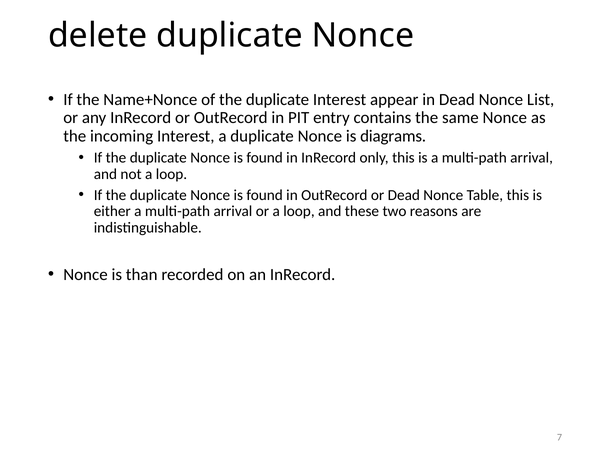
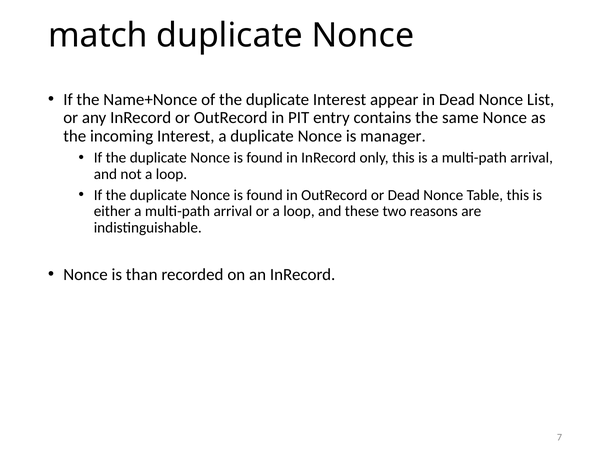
delete: delete -> match (98, 36)
diagrams: diagrams -> manager (393, 136)
